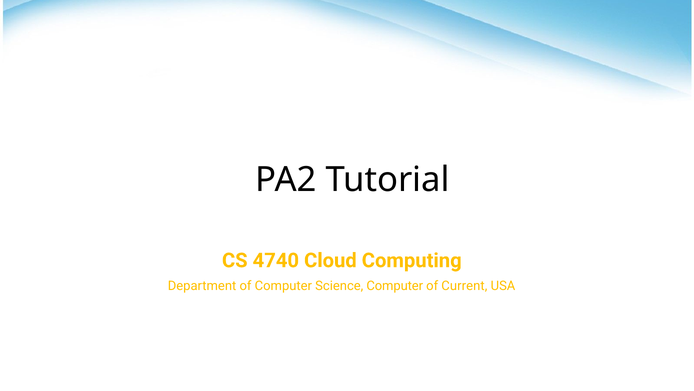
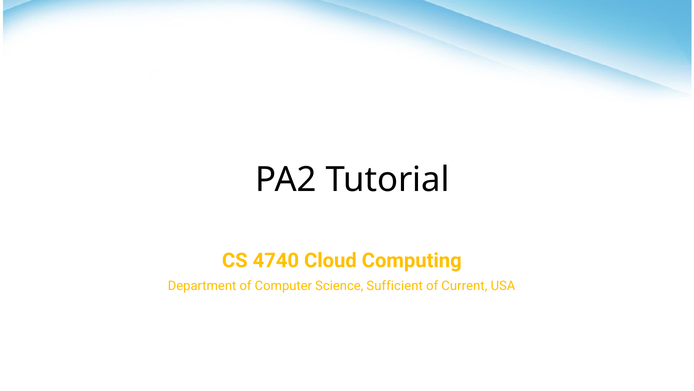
Science Computer: Computer -> Sufficient (395, 285)
